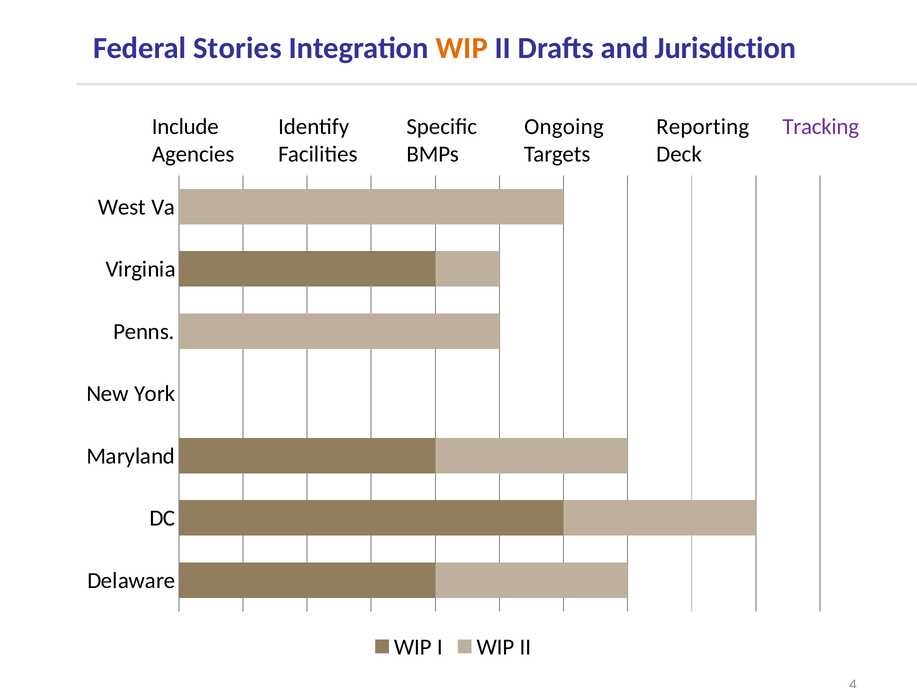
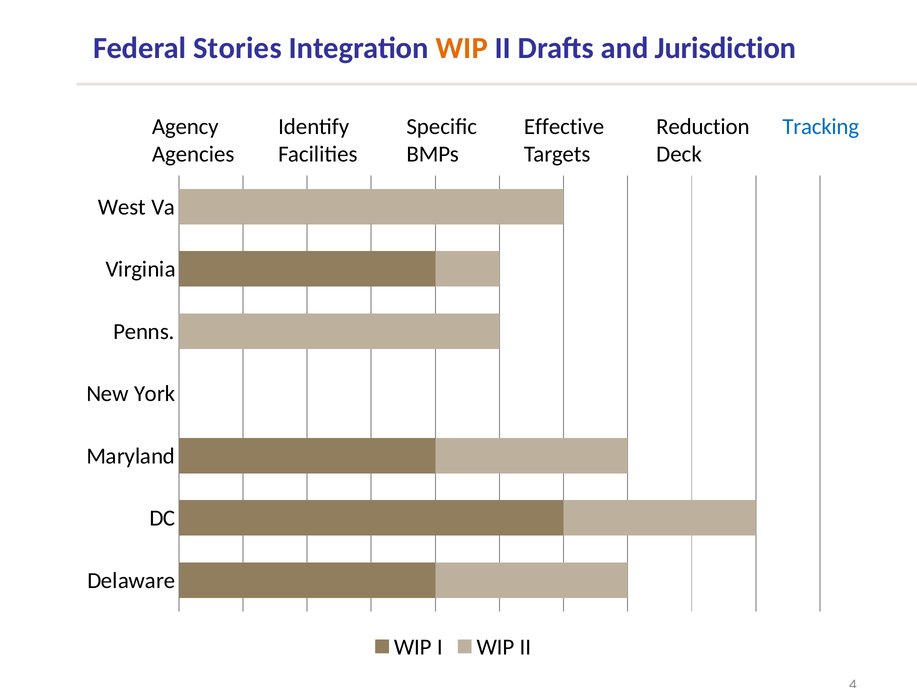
Tracking colour: purple -> blue (821, 126)
Include: Include -> Agency (185, 127)
Ongoing: Ongoing -> Effective (564, 127)
Reporting: Reporting -> Reduction (703, 127)
